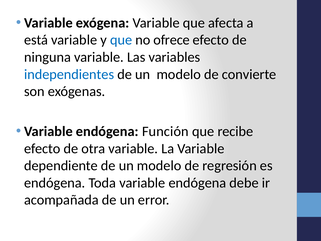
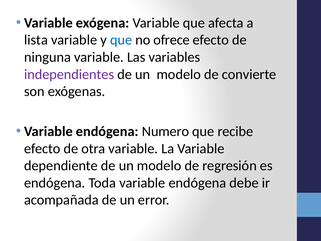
está: está -> lista (36, 40)
independientes colour: blue -> purple (69, 74)
Función: Función -> Numero (165, 131)
